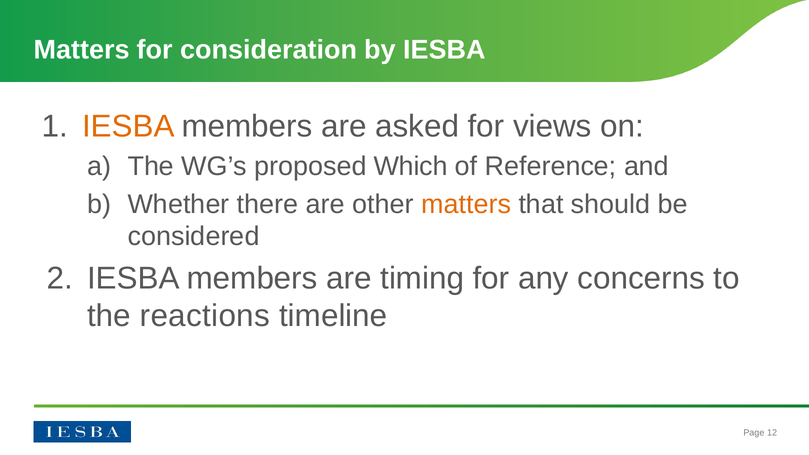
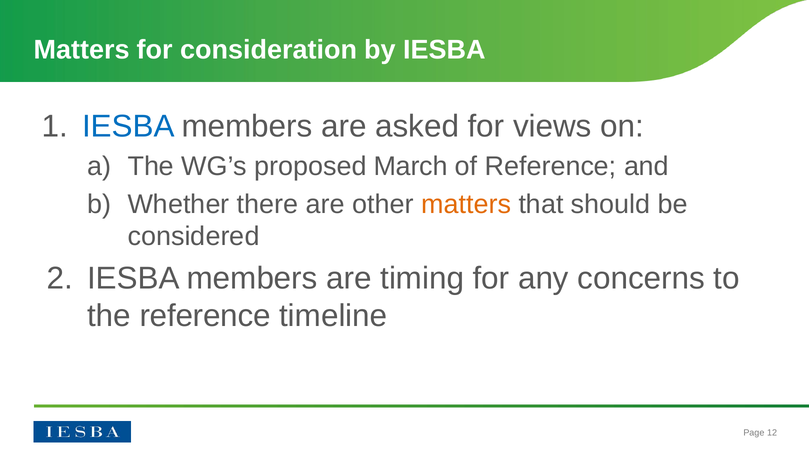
IESBA colour: orange -> blue (128, 126)
Which: Which -> March (411, 166)
the reactions: reactions -> reference (205, 316)
